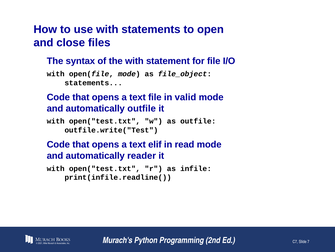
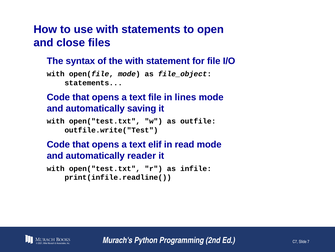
valid: valid -> lines (185, 97)
automatically outfile: outfile -> saving (142, 108)
